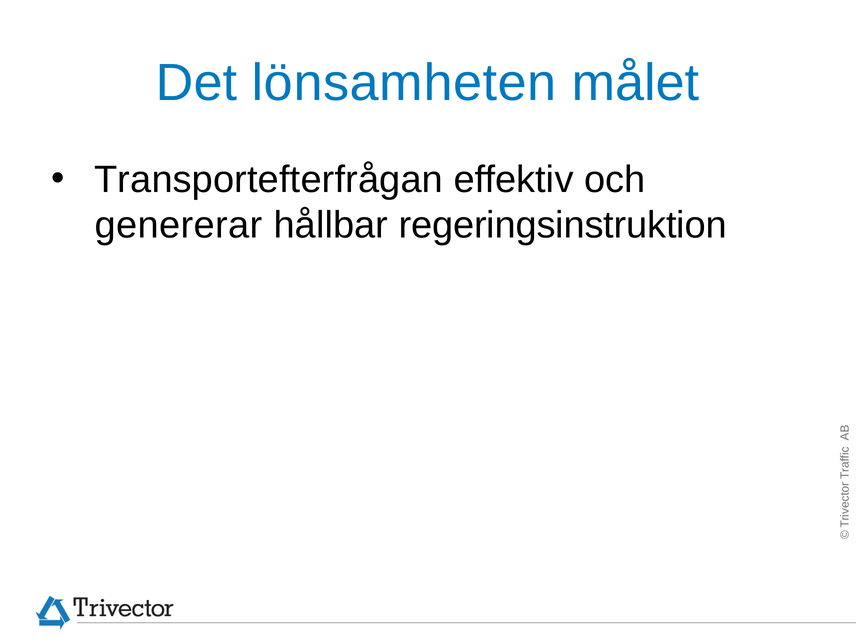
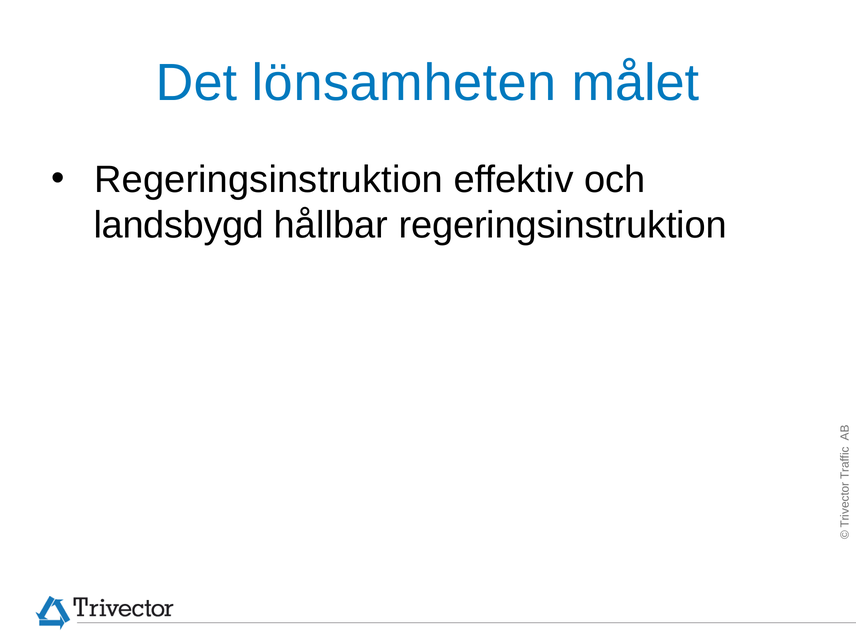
Transportefterfrågan: Transportefterfrågan -> Regeringsinstruktion (269, 180)
genererar: genererar -> landsbygd (179, 225)
